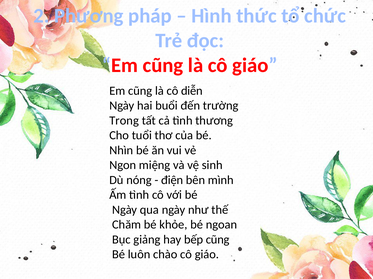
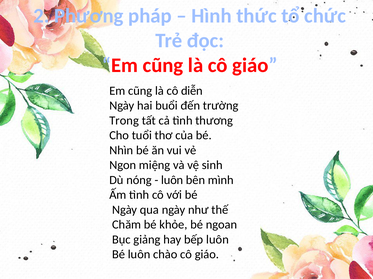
điện: điện -> luôn (172, 180)
bếp cũng: cũng -> luôn (218, 240)
